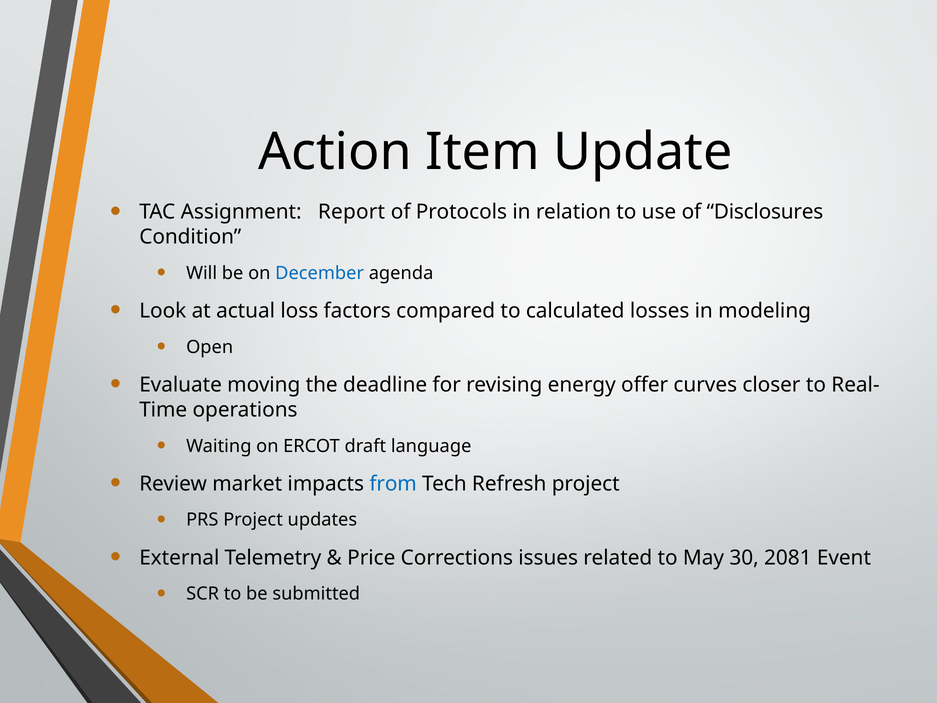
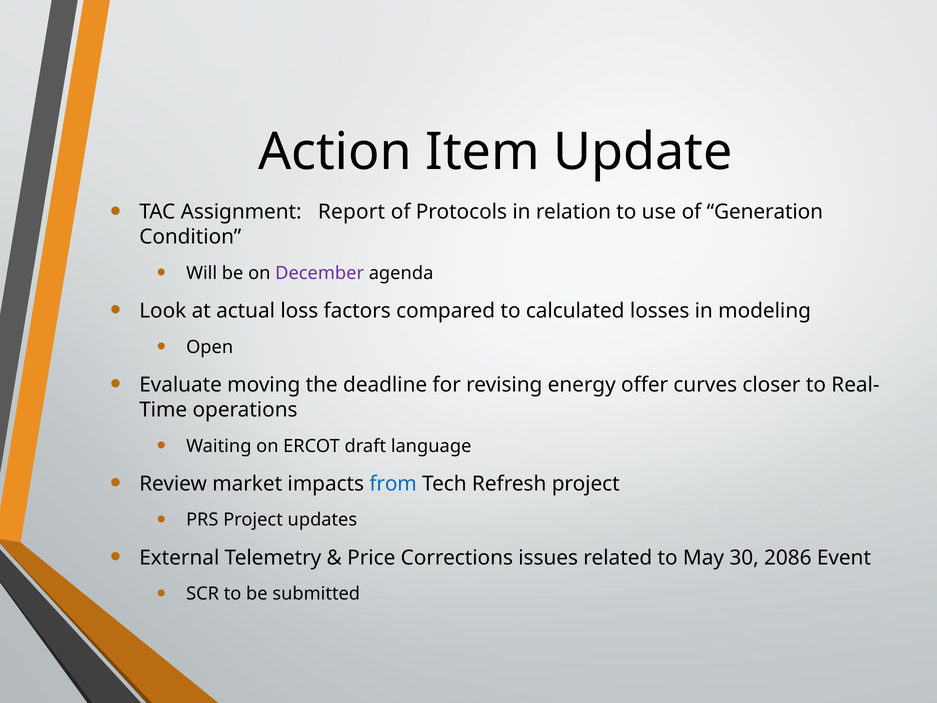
Disclosures: Disclosures -> Generation (765, 212)
December colour: blue -> purple (320, 273)
2081: 2081 -> 2086 (788, 557)
